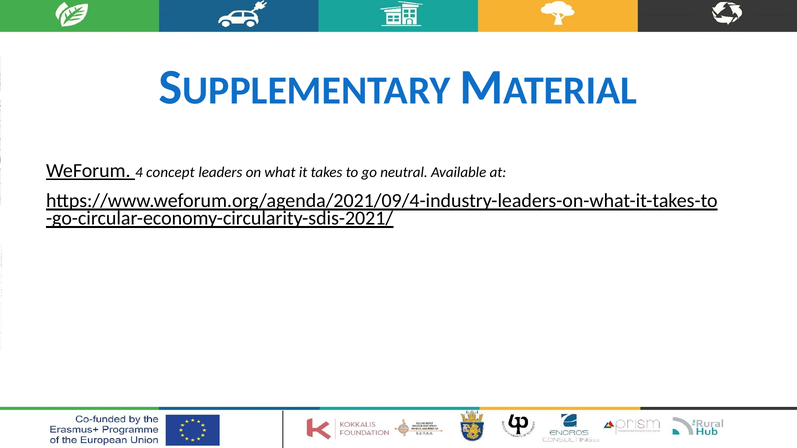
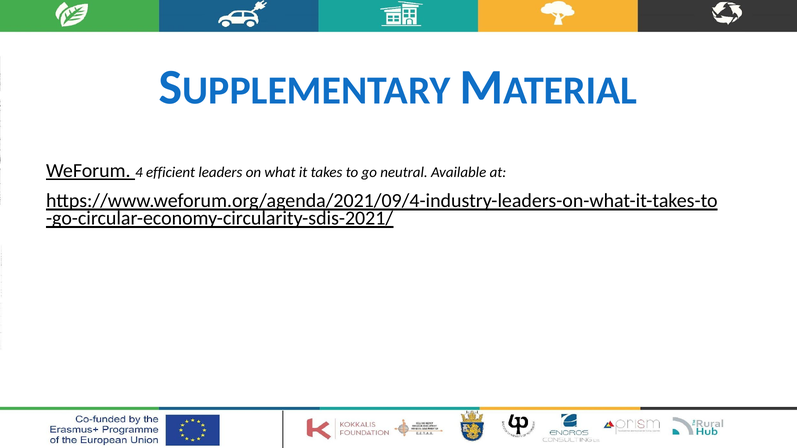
concept: concept -> efficient (171, 172)
